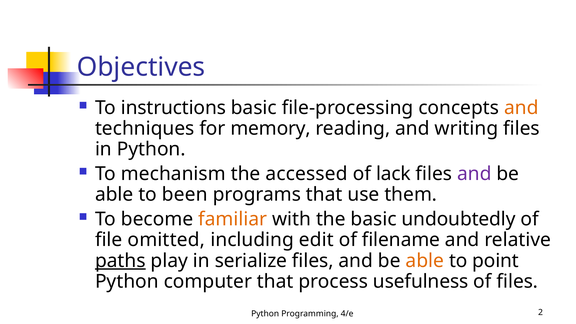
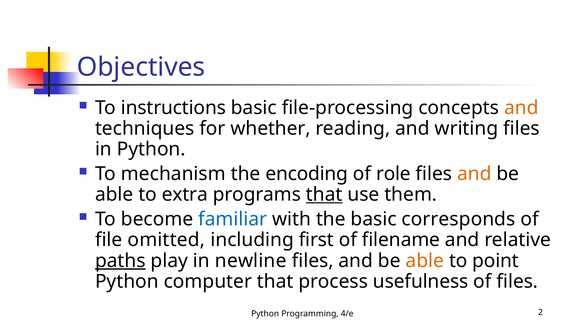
memory: memory -> whether (271, 129)
accessed: accessed -> encoding (307, 174)
lack: lack -> role (393, 174)
and colour: purple -> orange (474, 174)
been: been -> extra (185, 195)
that underline: none -> present (324, 195)
familiar colour: orange -> blue (233, 219)
undoubtedly: undoubtedly -> corresponds (458, 219)
edit: edit -> first (316, 240)
serialize: serialize -> newline (251, 261)
